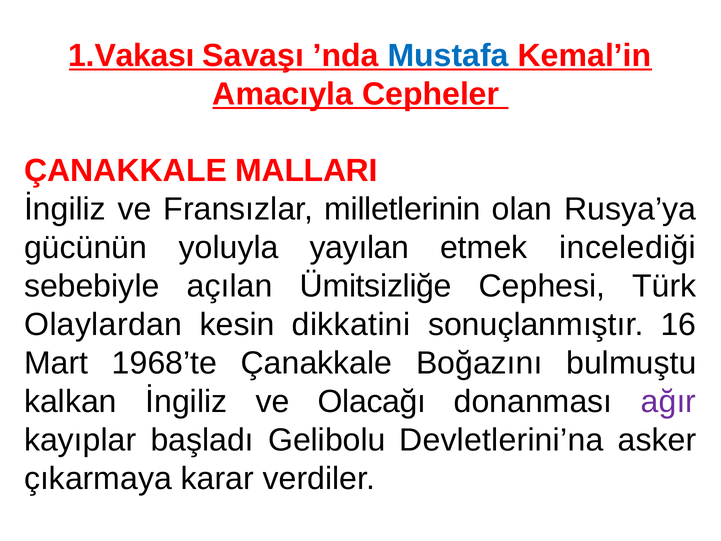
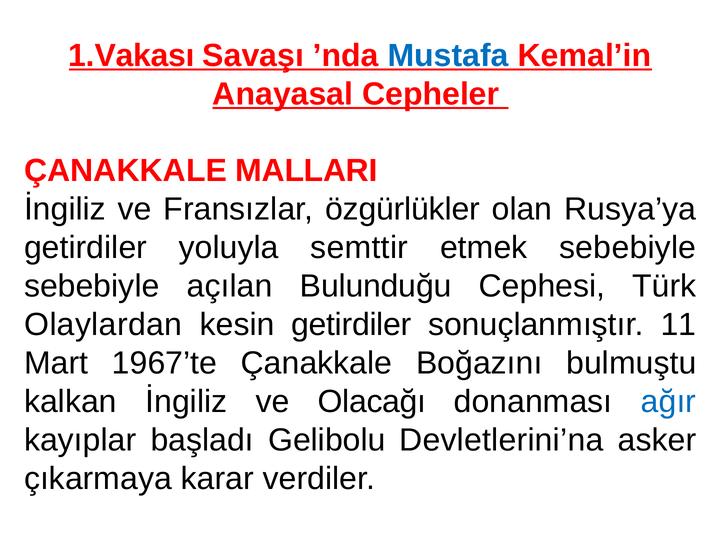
Amacıyla: Amacıyla -> Anayasal (283, 94)
milletlerinin: milletlerinin -> özgürlükler (403, 209)
gücünün: gücünün -> getirdiler (86, 248)
yayılan: yayılan -> semttir (359, 248)
etmek incelediği: incelediği -> sebebiyle (628, 248)
Ümitsizliğe: Ümitsizliğe -> Bulunduğu (376, 286)
kesin dikkatini: dikkatini -> getirdiler (351, 325)
16: 16 -> 11 (678, 325)
1968’te: 1968’te -> 1967’te (164, 363)
ağır colour: purple -> blue (669, 402)
